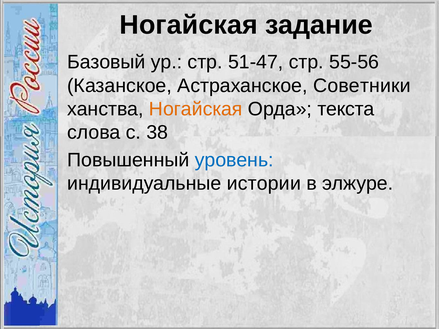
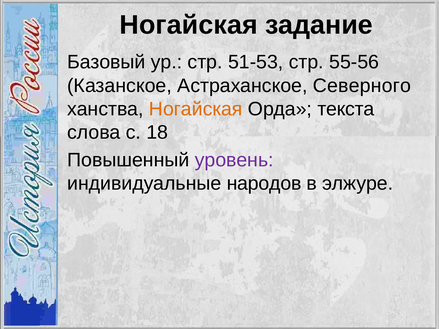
51-47: 51-47 -> 51-53 (256, 62)
Советники: Советники -> Северного (362, 86)
38: 38 -> 18 (157, 133)
уровень colour: blue -> purple (234, 160)
истории: истории -> народов (264, 184)
